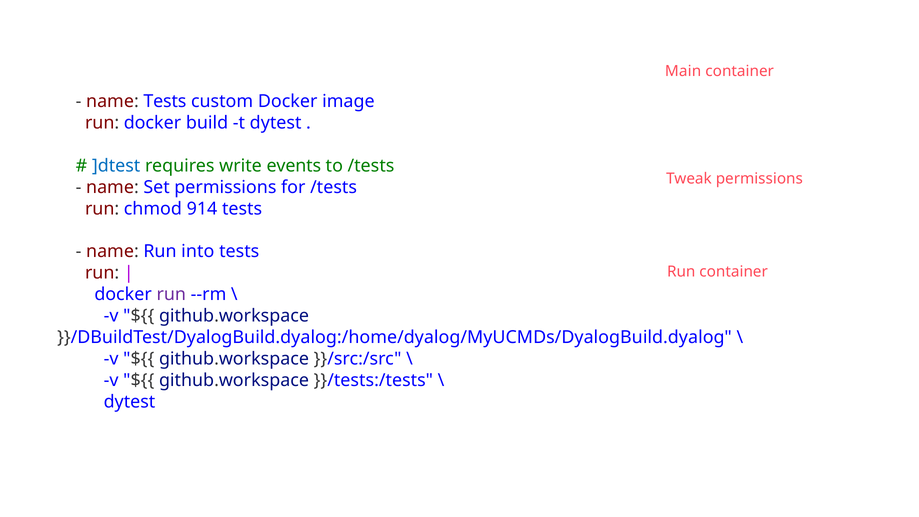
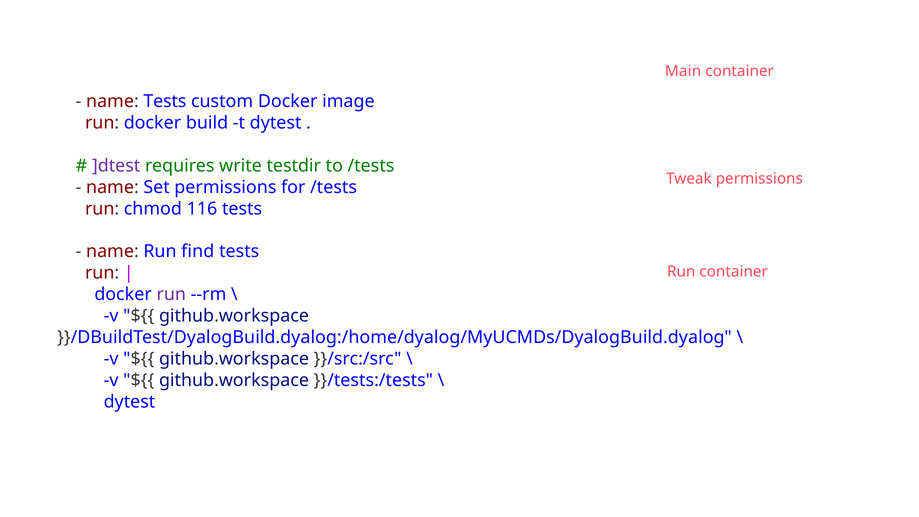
]dtest colour: blue -> purple (116, 166)
events: events -> testdir (294, 166)
914: 914 -> 116 (202, 209)
into: into -> find (198, 252)
